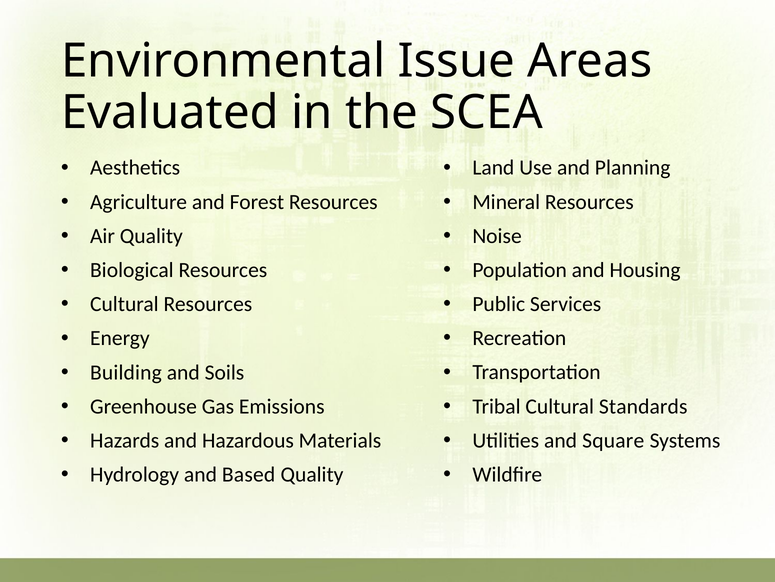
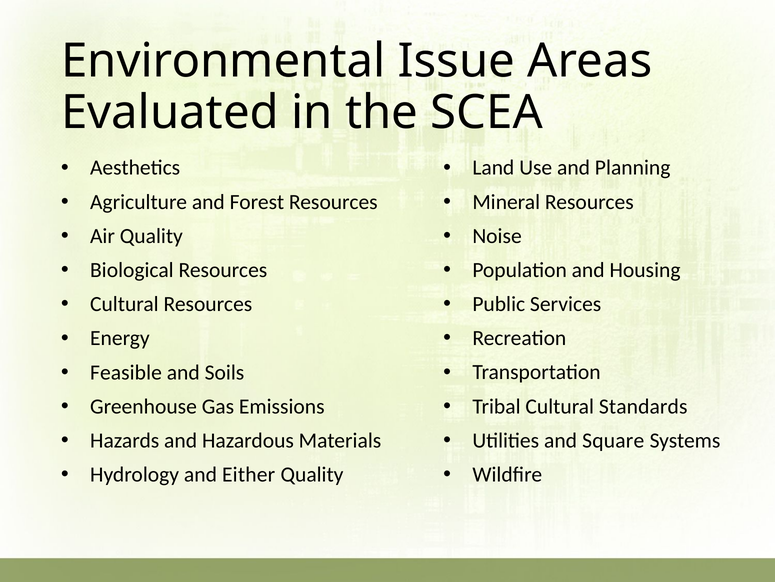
Building: Building -> Feasible (126, 372)
Based: Based -> Either (249, 474)
